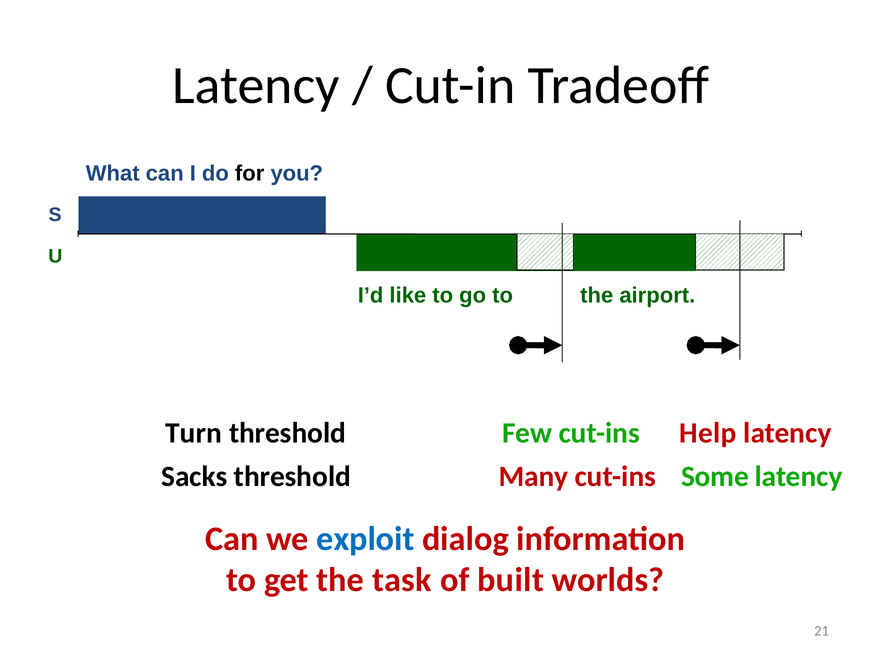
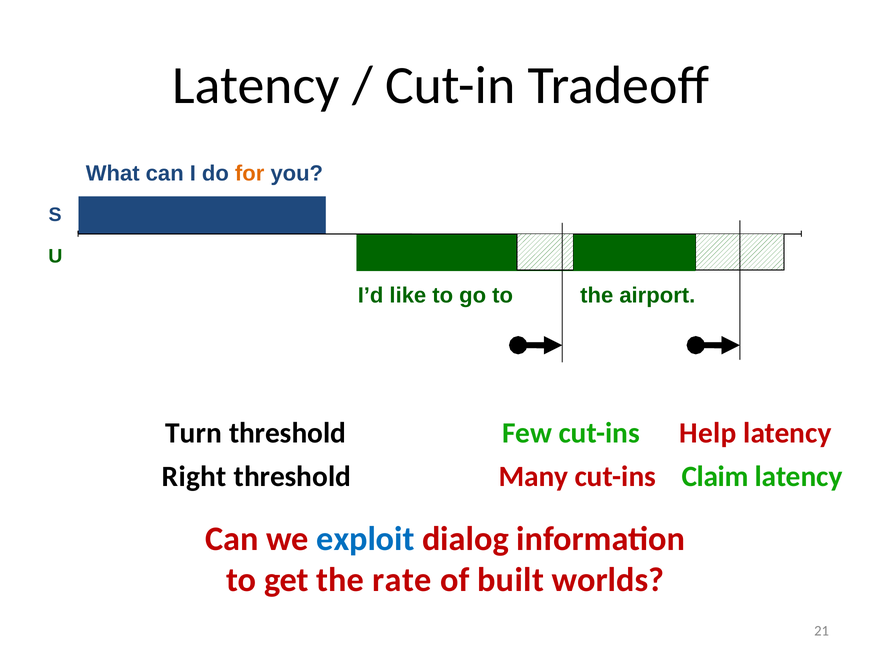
for colour: black -> orange (250, 173)
Sacks: Sacks -> Right (194, 477)
Some: Some -> Claim (715, 477)
task: task -> rate (402, 581)
